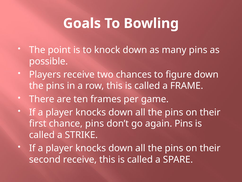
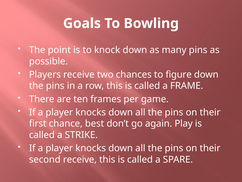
chance pins: pins -> best (95, 123)
again Pins: Pins -> Play (184, 123)
